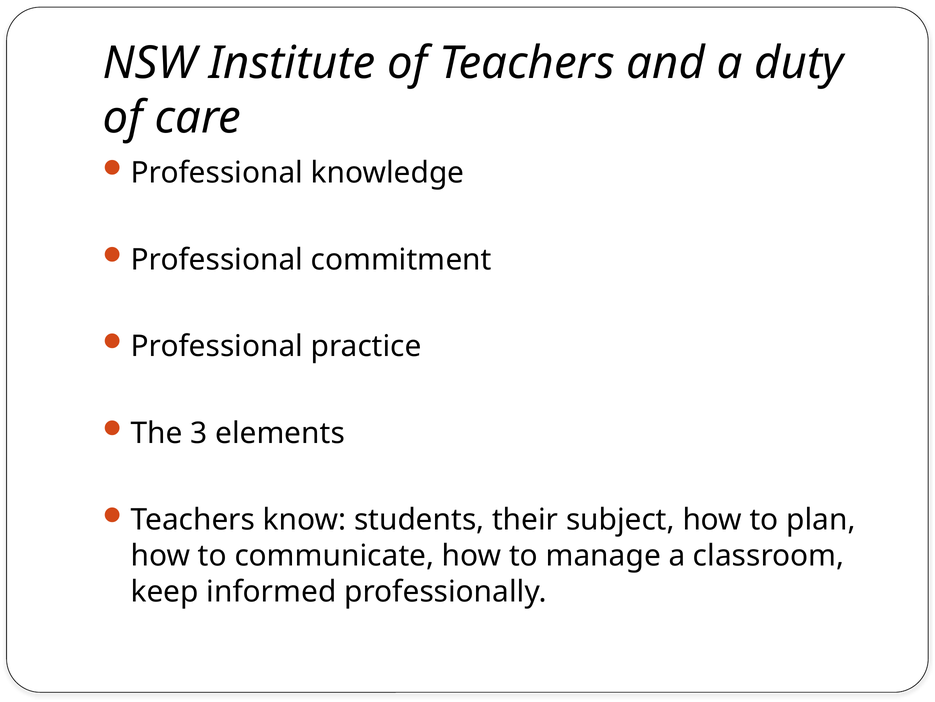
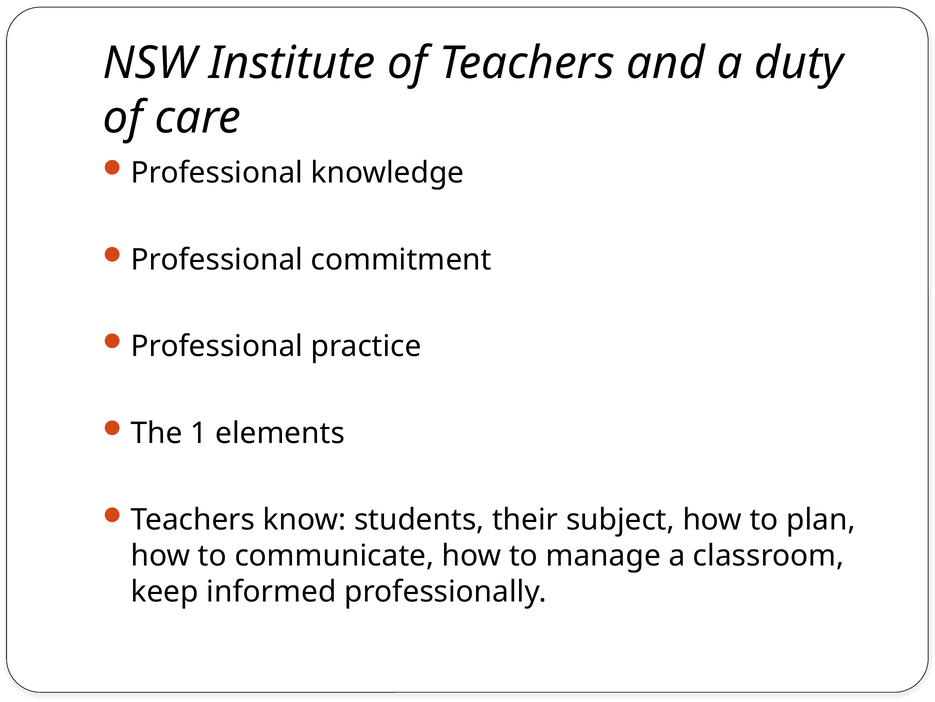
3: 3 -> 1 (199, 433)
